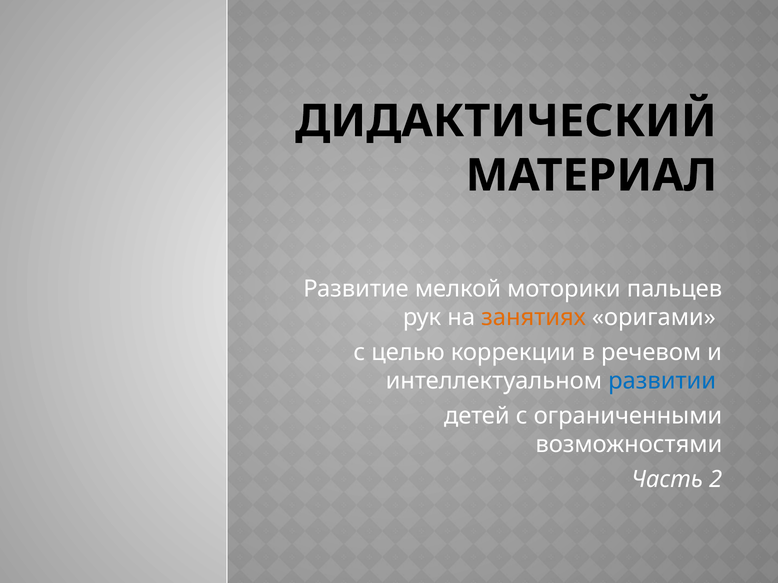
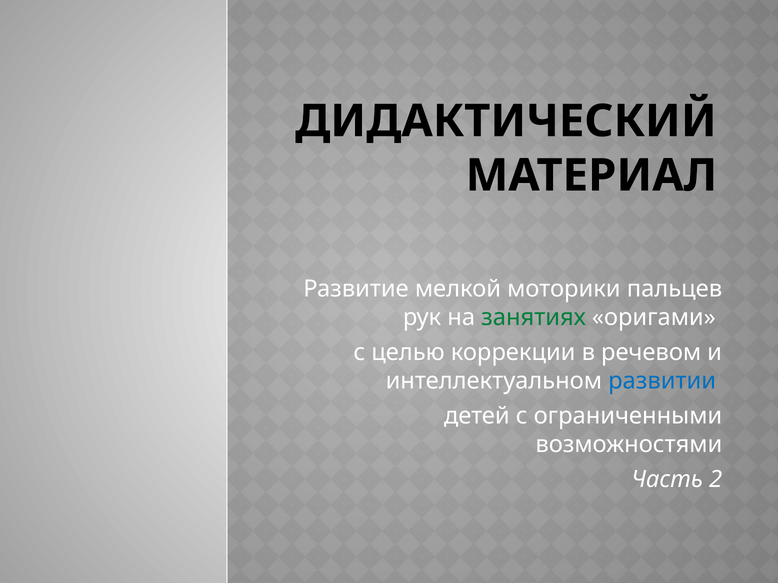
занятиях colour: orange -> green (534, 318)
